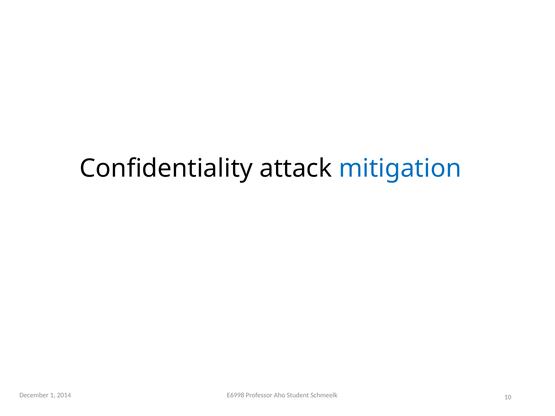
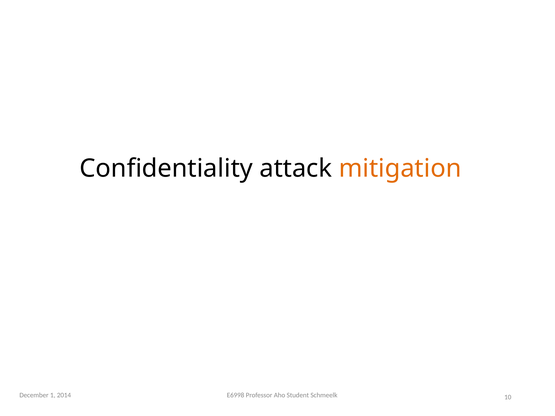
mitigation colour: blue -> orange (400, 169)
